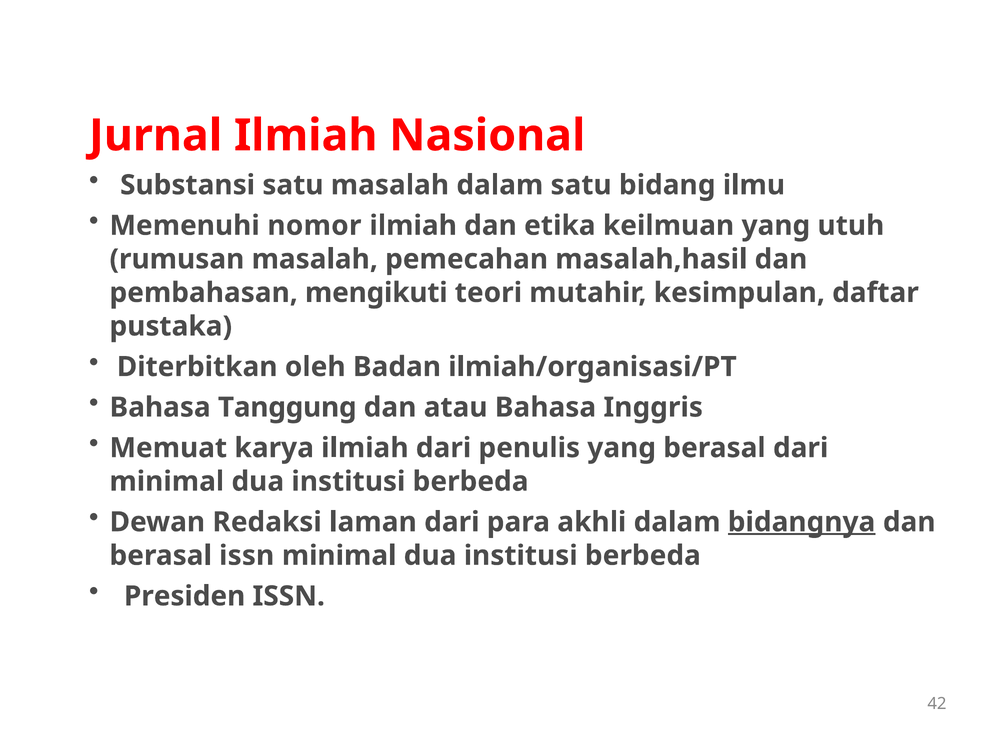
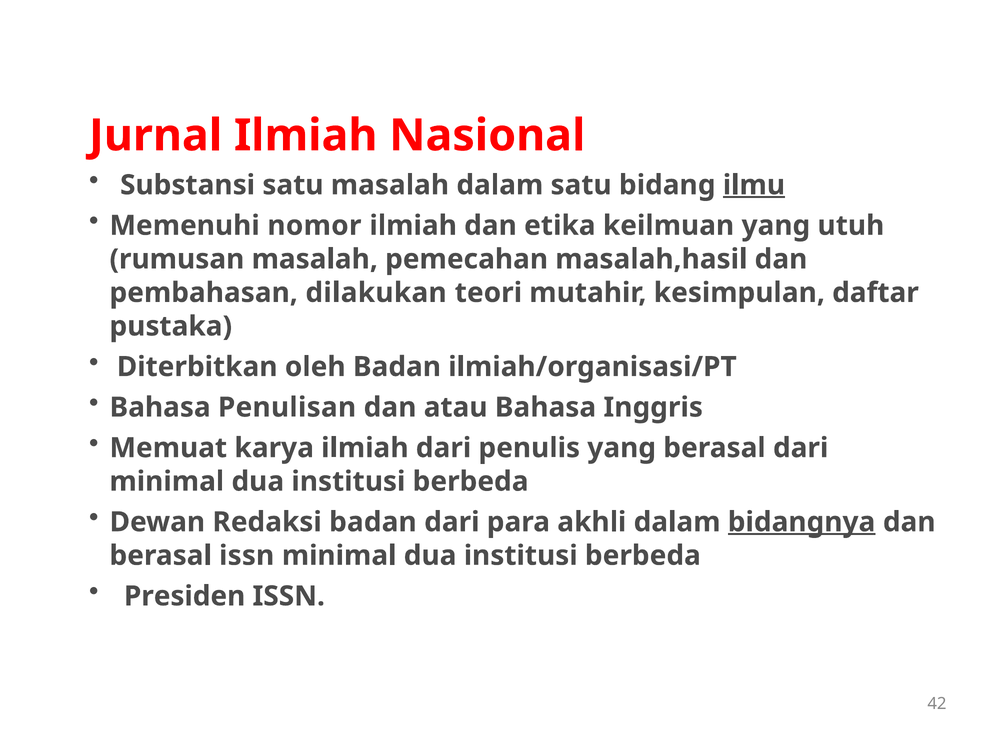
ilmu underline: none -> present (754, 185)
mengikuti: mengikuti -> dilakukan (376, 293)
Tanggung: Tanggung -> Penulisan (287, 408)
Redaksi laman: laman -> badan (373, 522)
